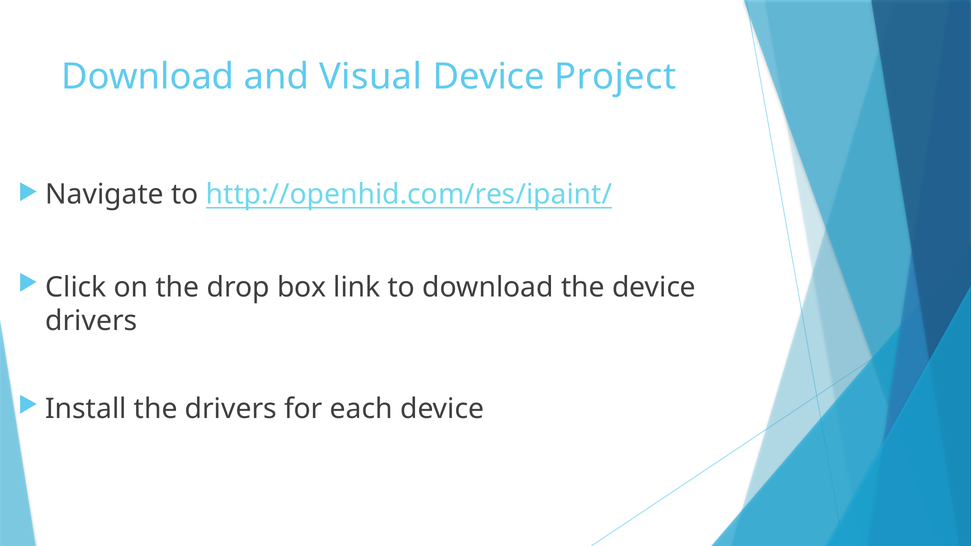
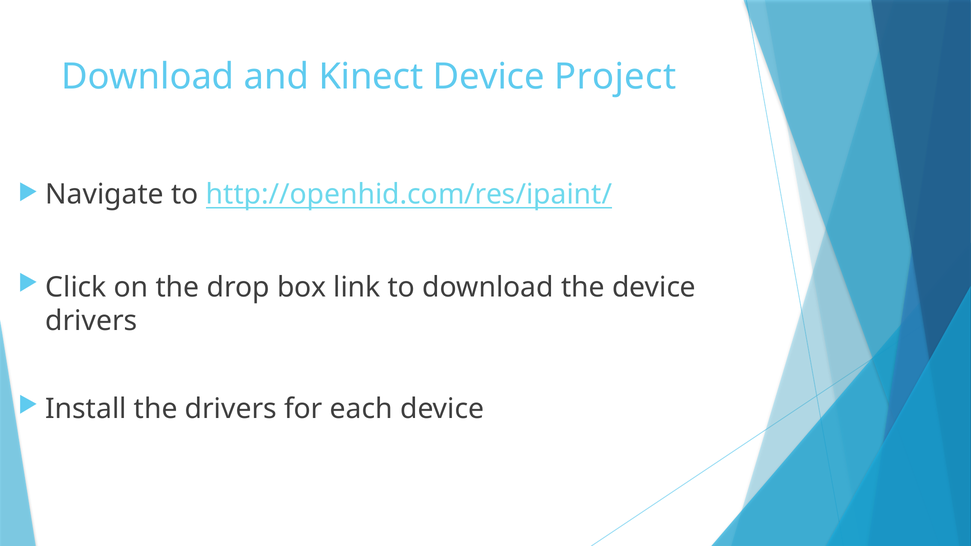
Visual: Visual -> Kinect (371, 77)
